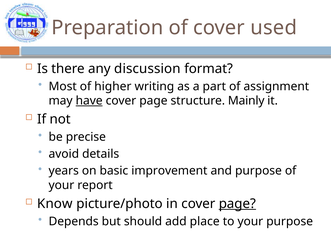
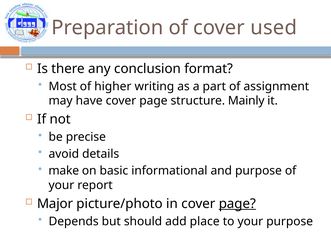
discussion: discussion -> conclusion (147, 68)
have underline: present -> none (89, 100)
years: years -> make (64, 170)
improvement: improvement -> informational (169, 170)
Know: Know -> Major (55, 203)
